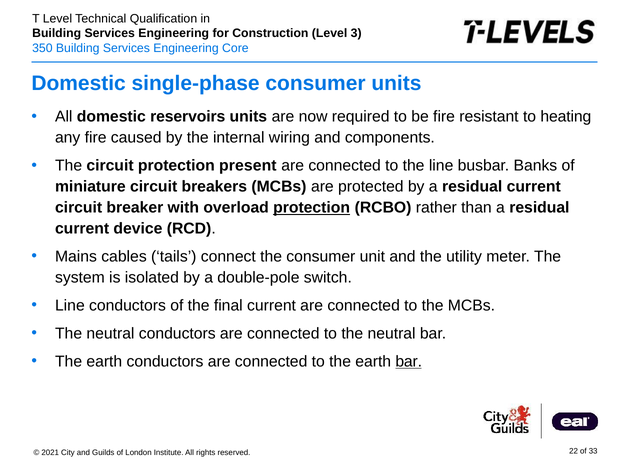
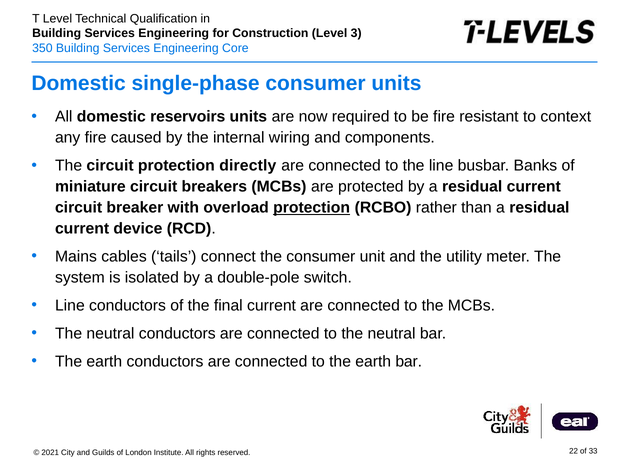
heating: heating -> context (566, 117)
present: present -> directly (248, 166)
bar underline: present -> none (409, 361)
